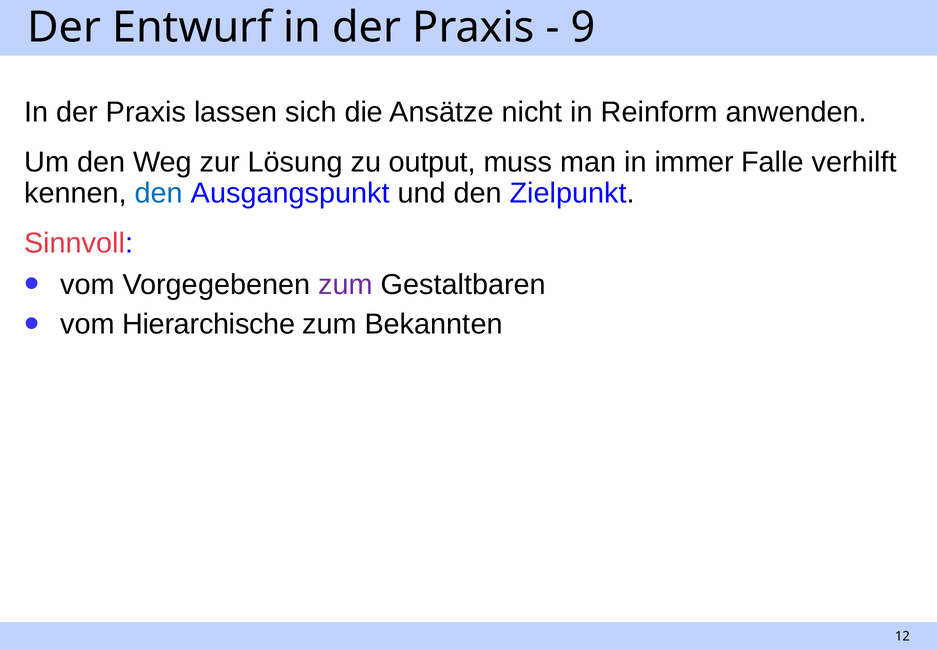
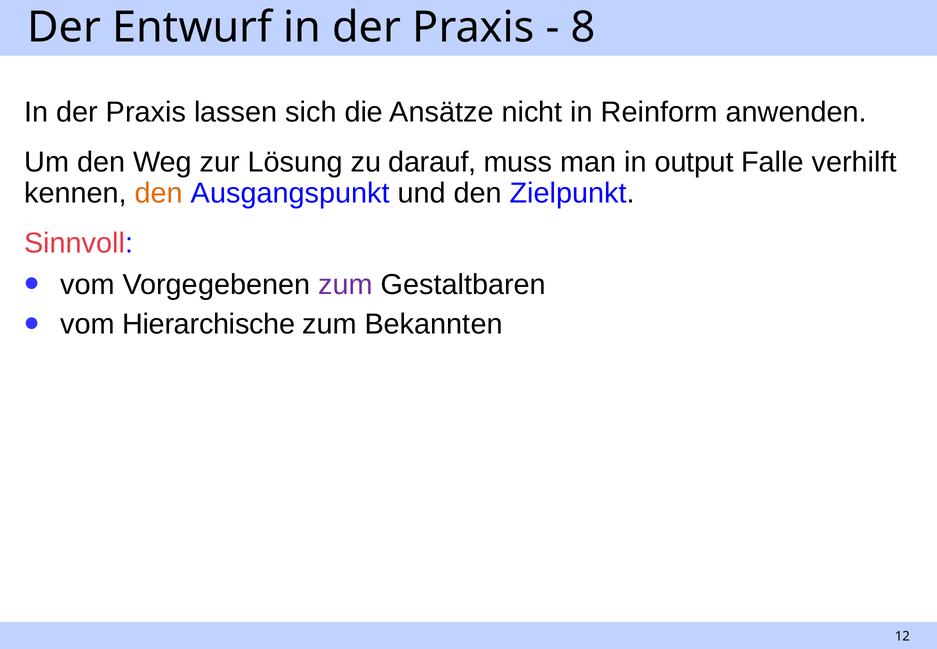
9: 9 -> 8 (583, 28)
output: output -> darauf (432, 162)
immer: immer -> output (694, 162)
den colour: blue -> orange (159, 193)
